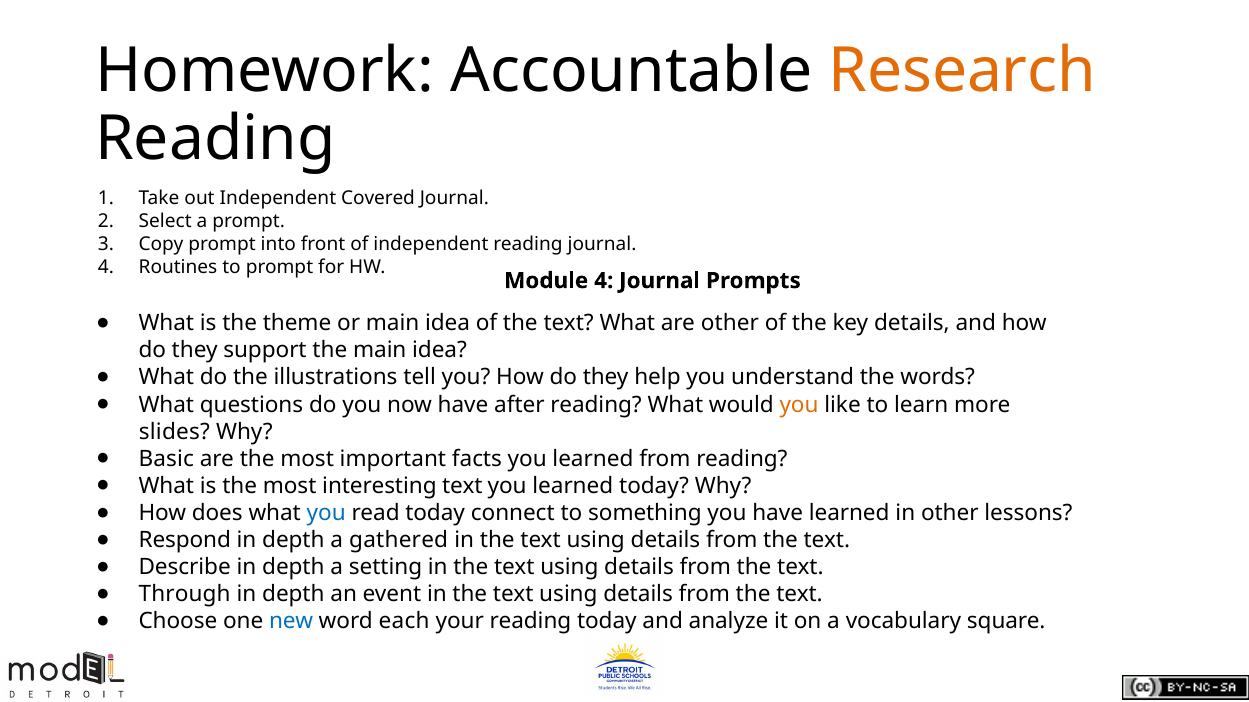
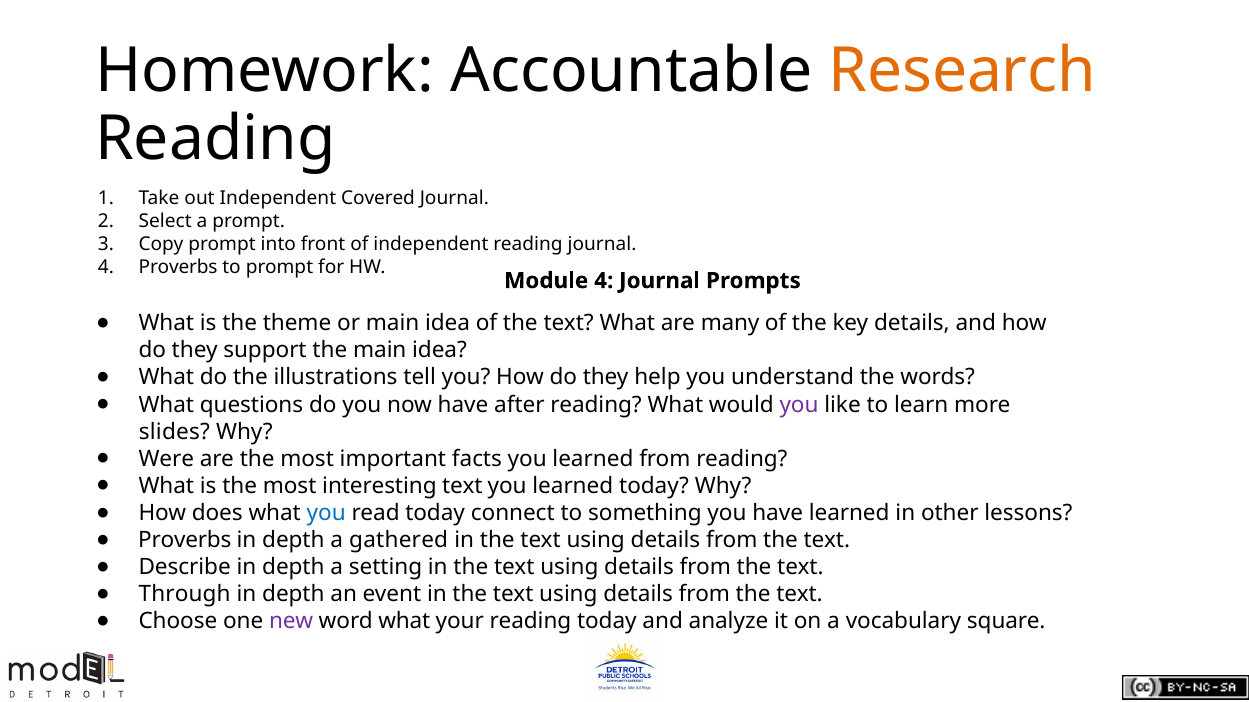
4 Routines: Routines -> Proverbs (178, 267)
are other: other -> many (730, 324)
you colour: orange -> purple (799, 405)
Basic: Basic -> Were (166, 459)
Respond: Respond -> Proverbs (185, 540)
new colour: blue -> purple (291, 622)
word each: each -> what (404, 622)
